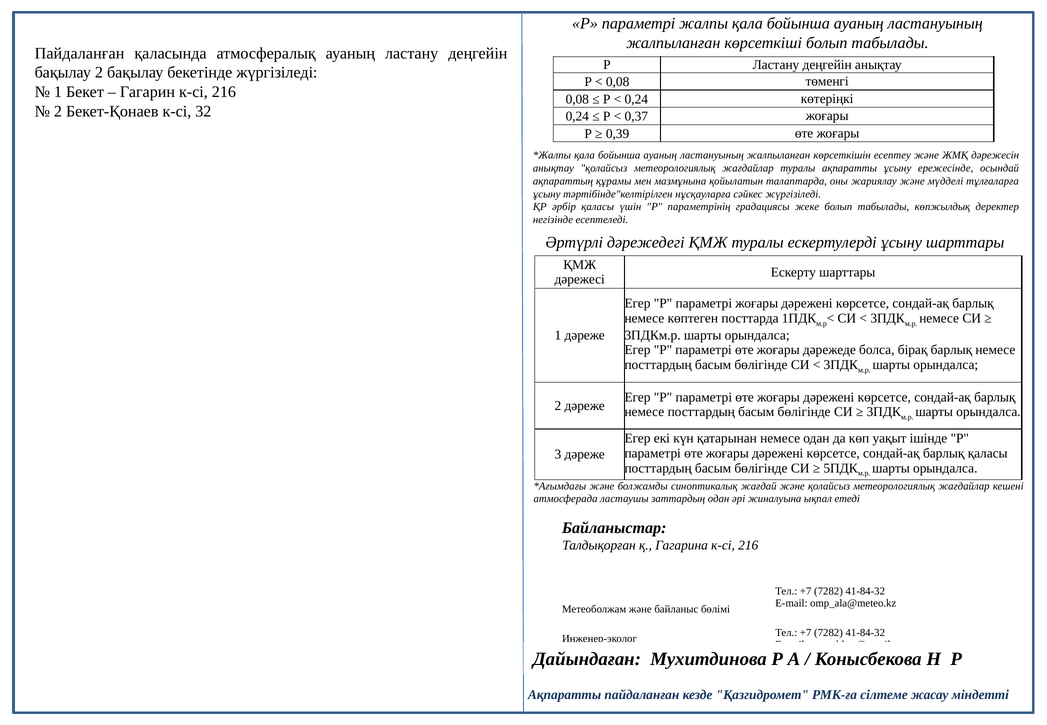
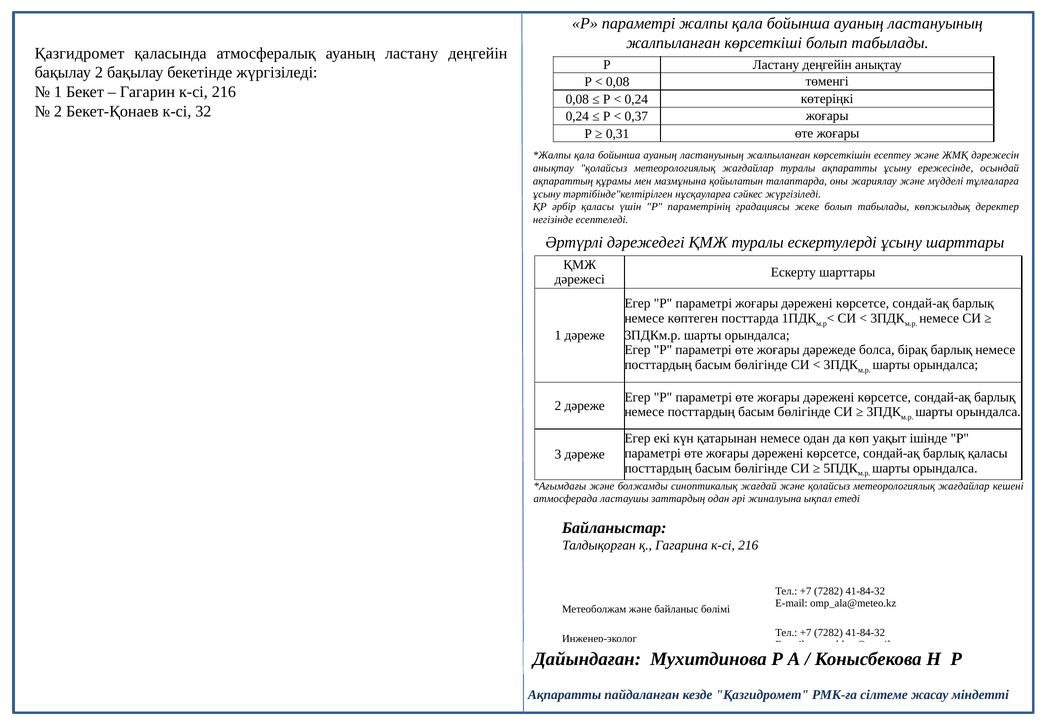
Пайдаланған: Пайдаланған -> Қазгидромет (79, 53)
0,39: 0,39 -> 0,31 (618, 134)
